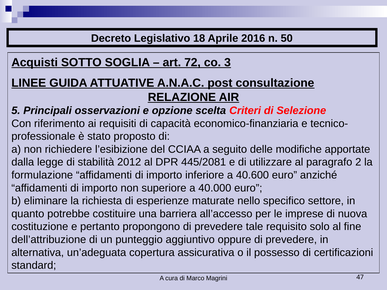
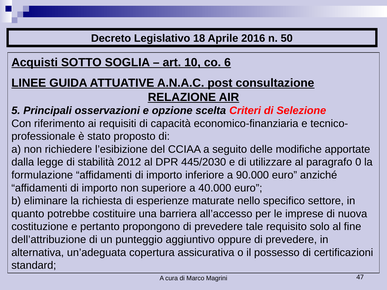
72: 72 -> 10 (193, 62)
3: 3 -> 6 (228, 62)
445/2081: 445/2081 -> 445/2030 (204, 162)
2: 2 -> 0 (358, 162)
40.600: 40.600 -> 90.000 (252, 175)
